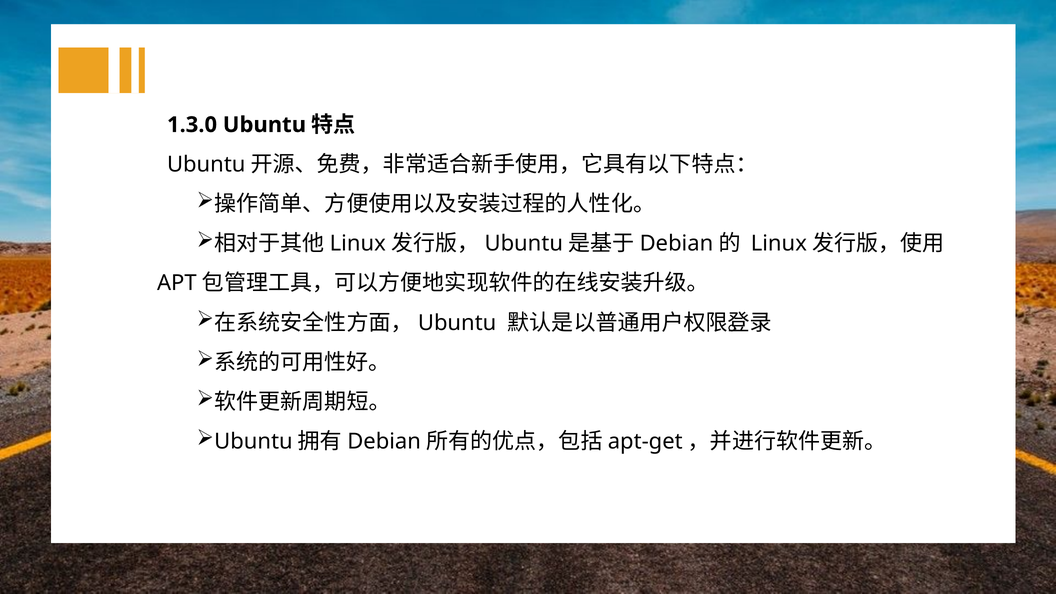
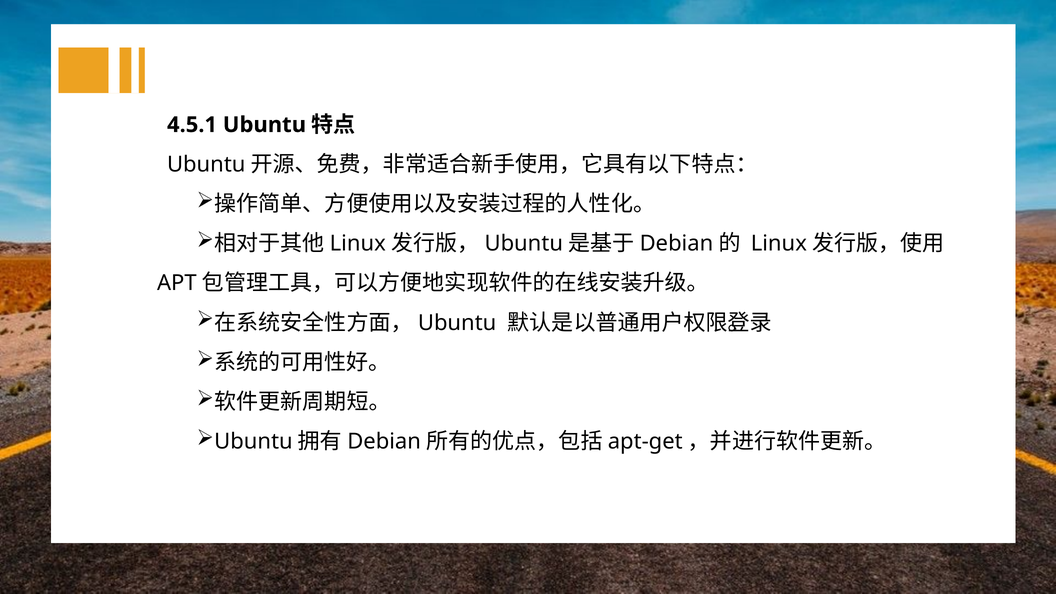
1.3.0: 1.3.0 -> 4.5.1 (192, 125)
